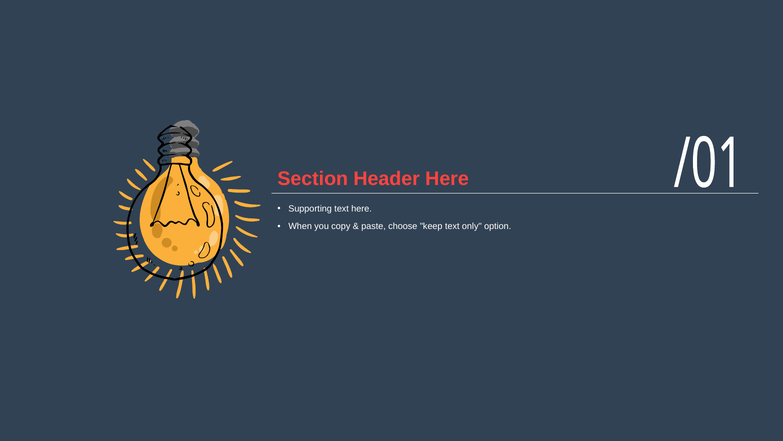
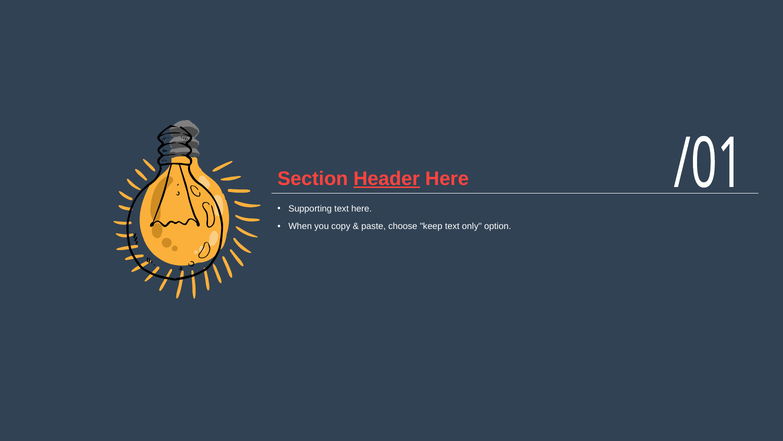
Header underline: none -> present (387, 179)
